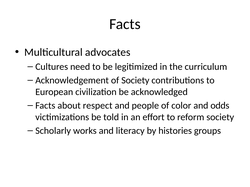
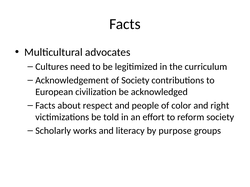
odds: odds -> right (220, 106)
histories: histories -> purpose (175, 131)
